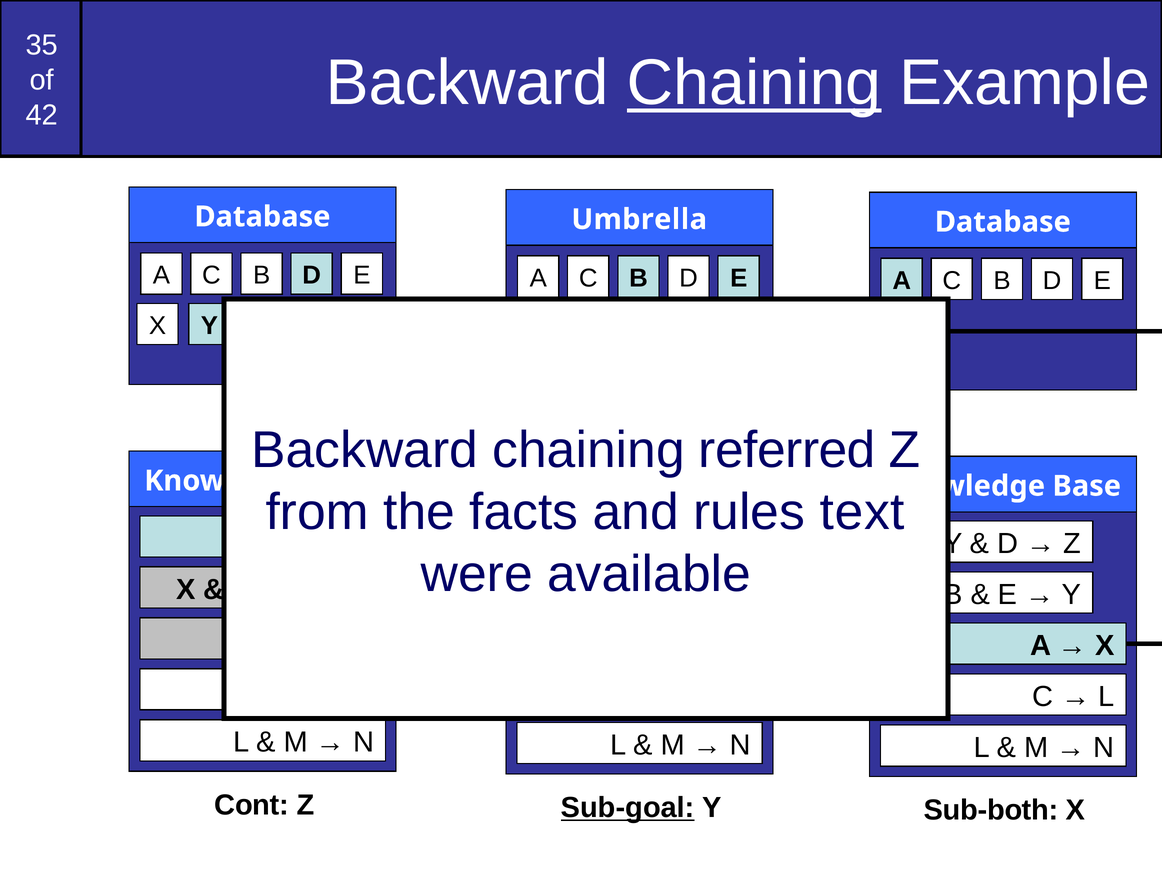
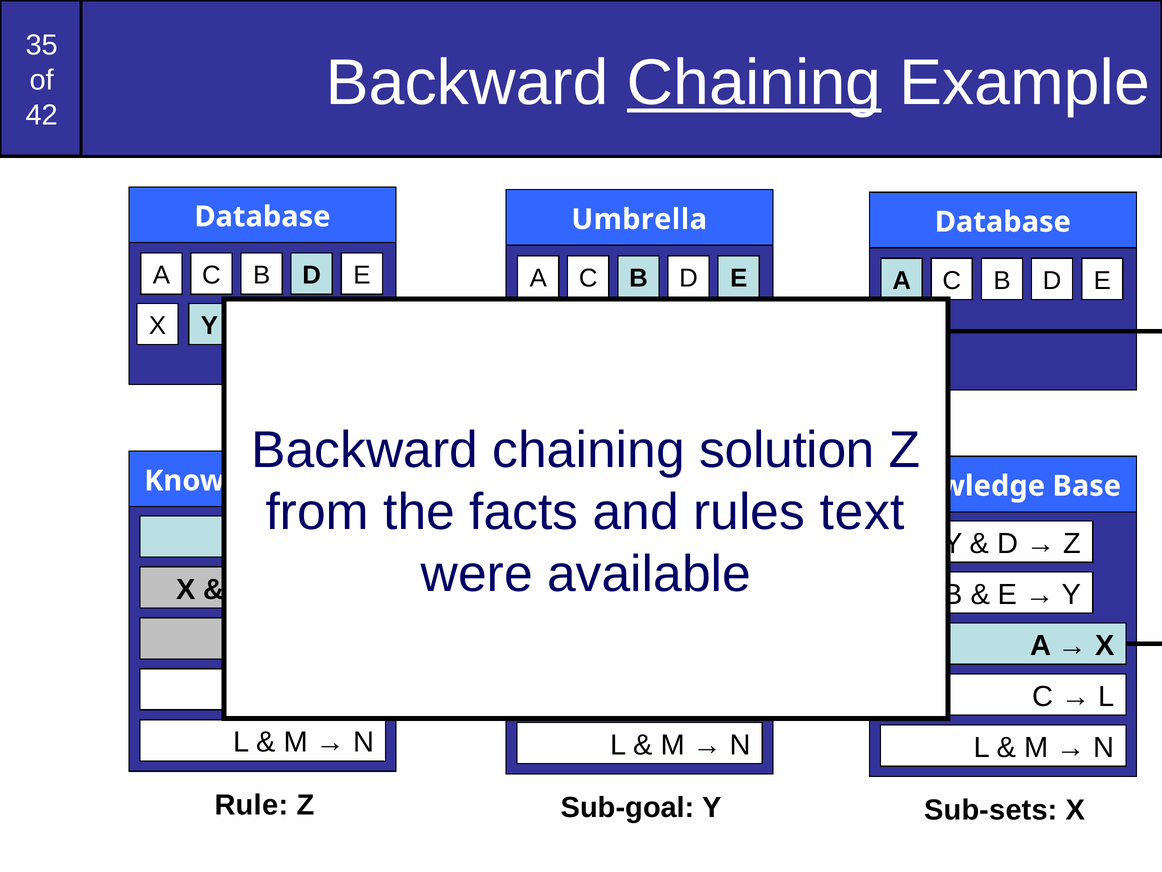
referred: referred -> solution (787, 450)
Cont: Cont -> Rule (251, 805)
Sub-goal underline: present -> none (628, 807)
Sub-both: Sub-both -> Sub-sets (991, 810)
